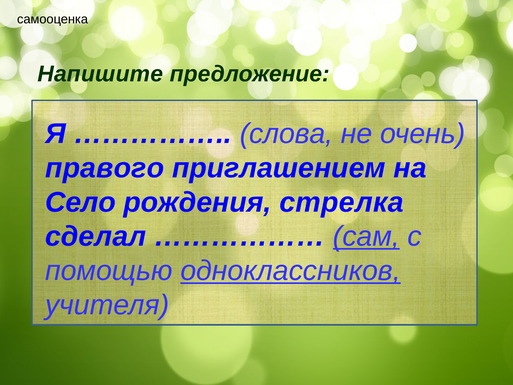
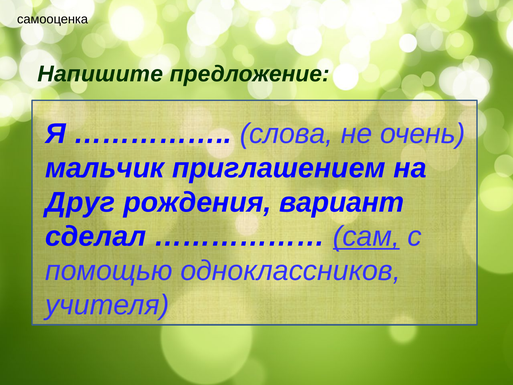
правого: правого -> мальчик (105, 168)
Село: Село -> Друг (80, 202)
стрелка: стрелка -> вариант (342, 202)
одноклассников underline: present -> none (291, 271)
